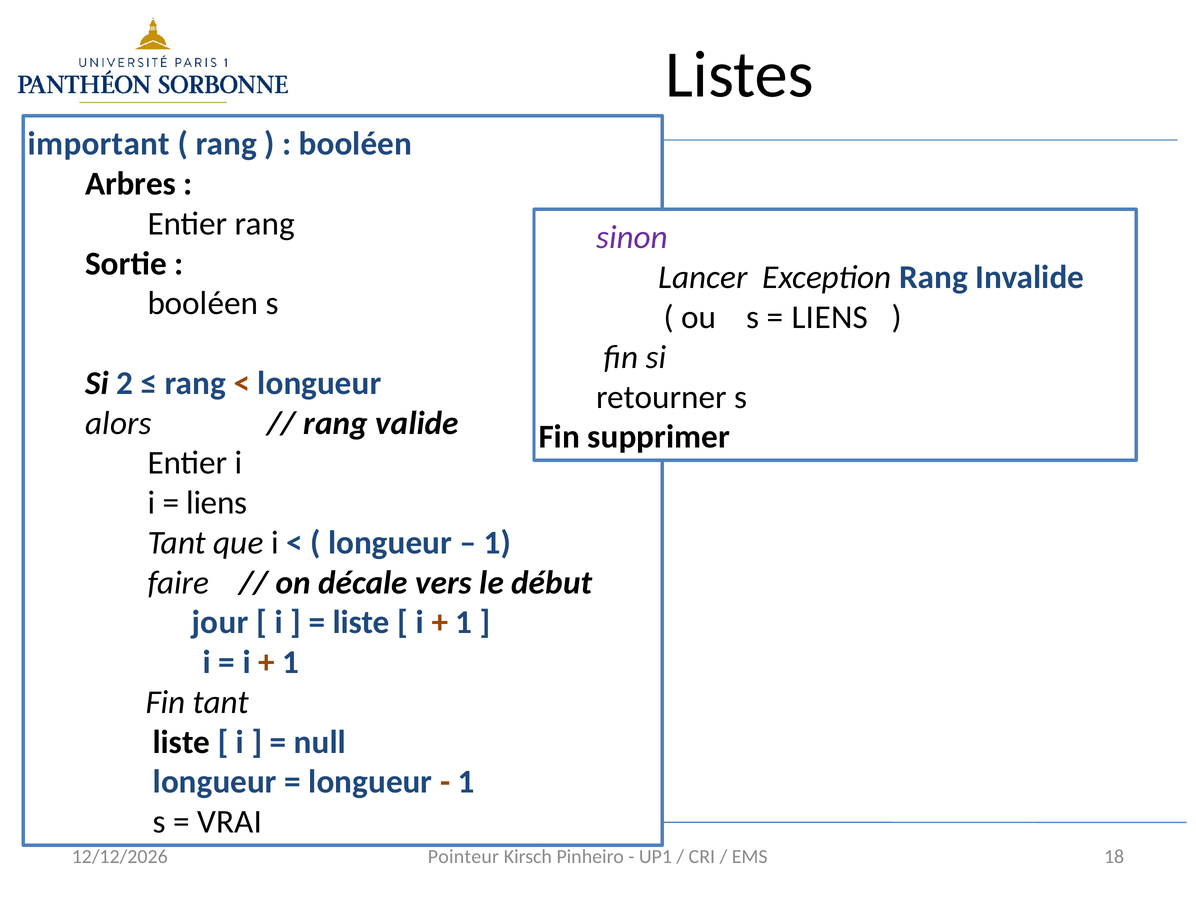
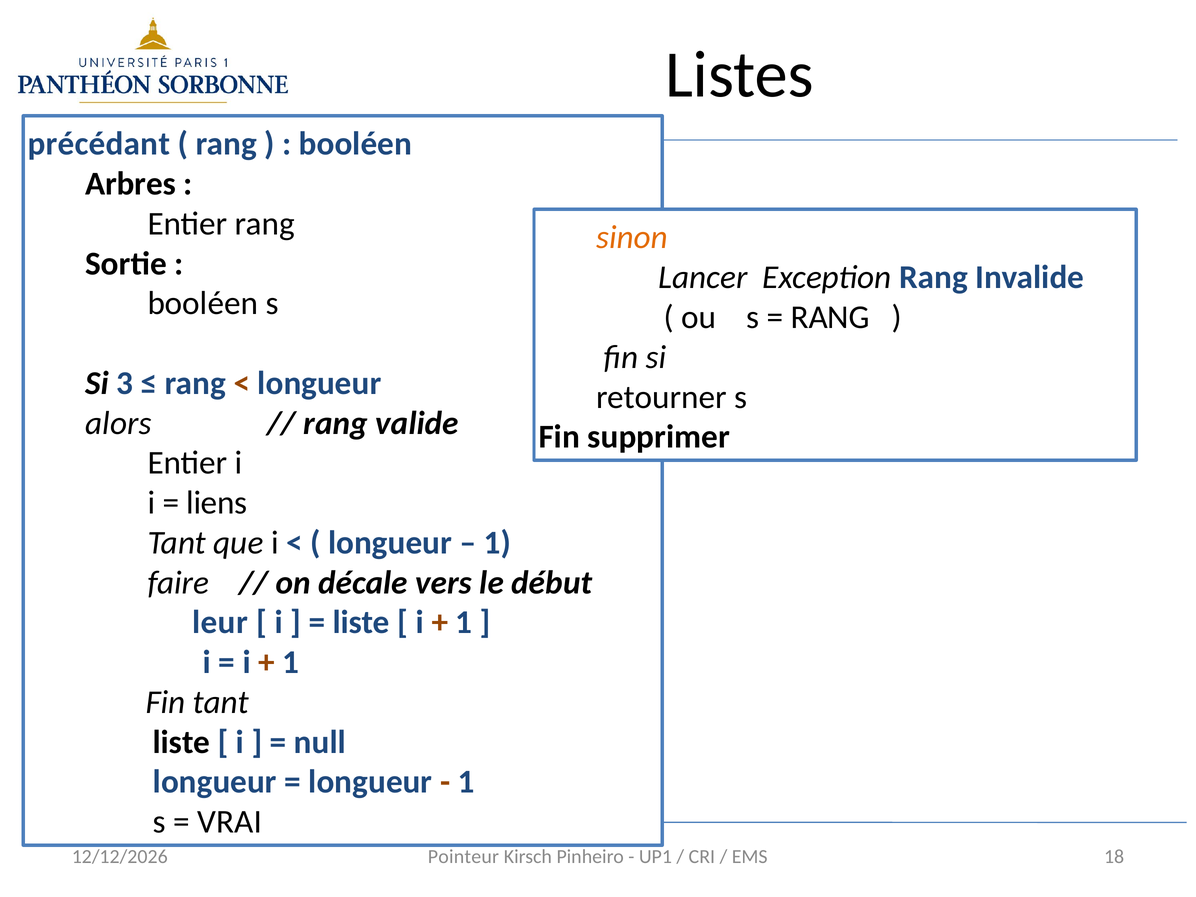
important: important -> précédant (99, 144)
sinon colour: purple -> orange (632, 238)
LIENS: LIENS -> RANG (830, 317)
2: 2 -> 3 (125, 383)
jour: jour -> leur (220, 622)
